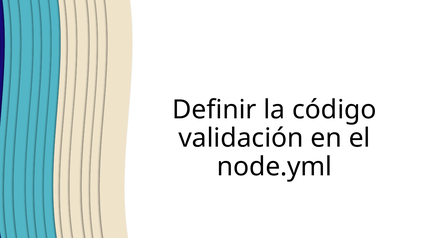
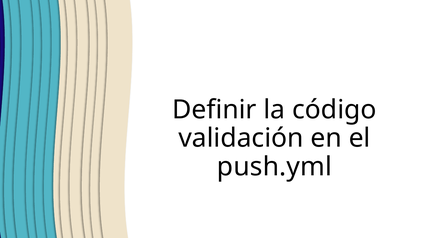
node.yml: node.yml -> push.yml (274, 167)
